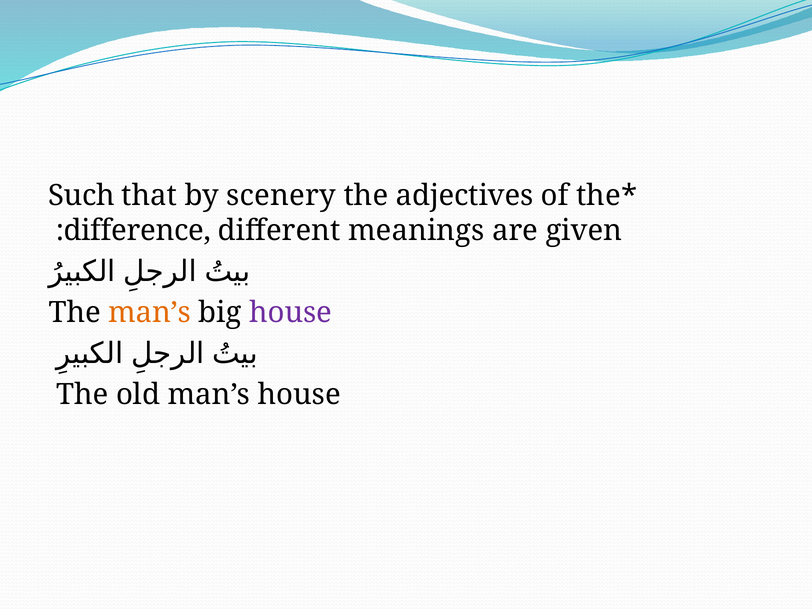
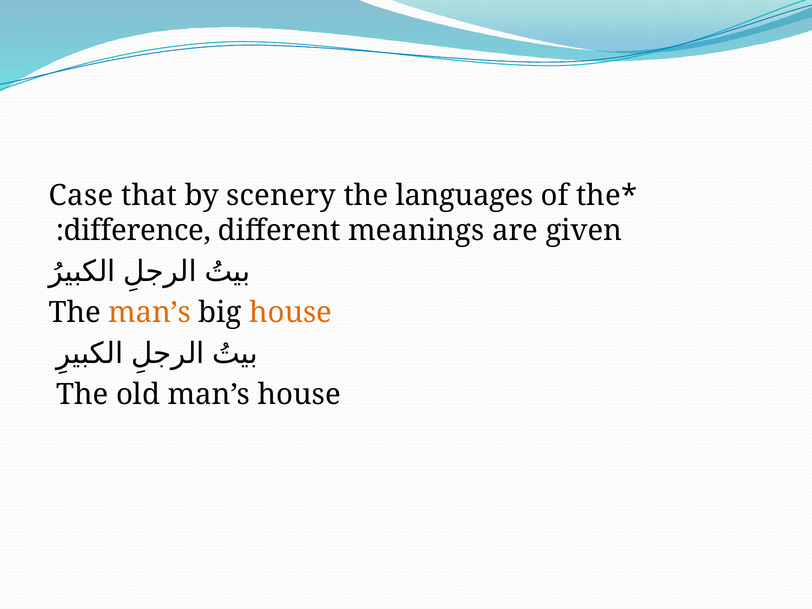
Such: Such -> Case (81, 196)
adjectives: adjectives -> languages (465, 196)
house colour: purple -> orange (291, 313)
